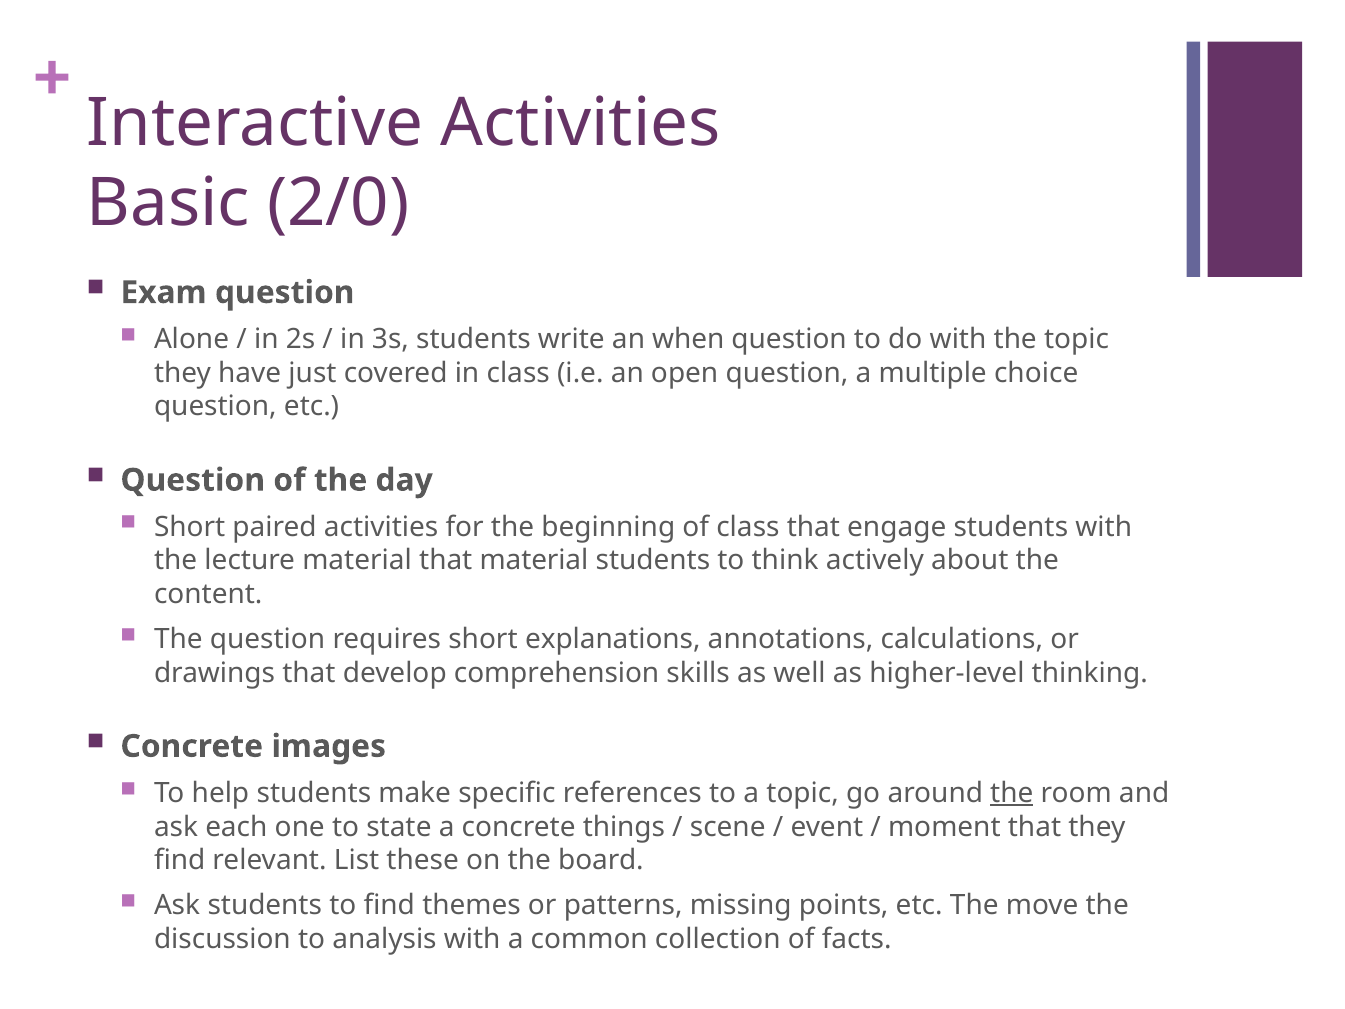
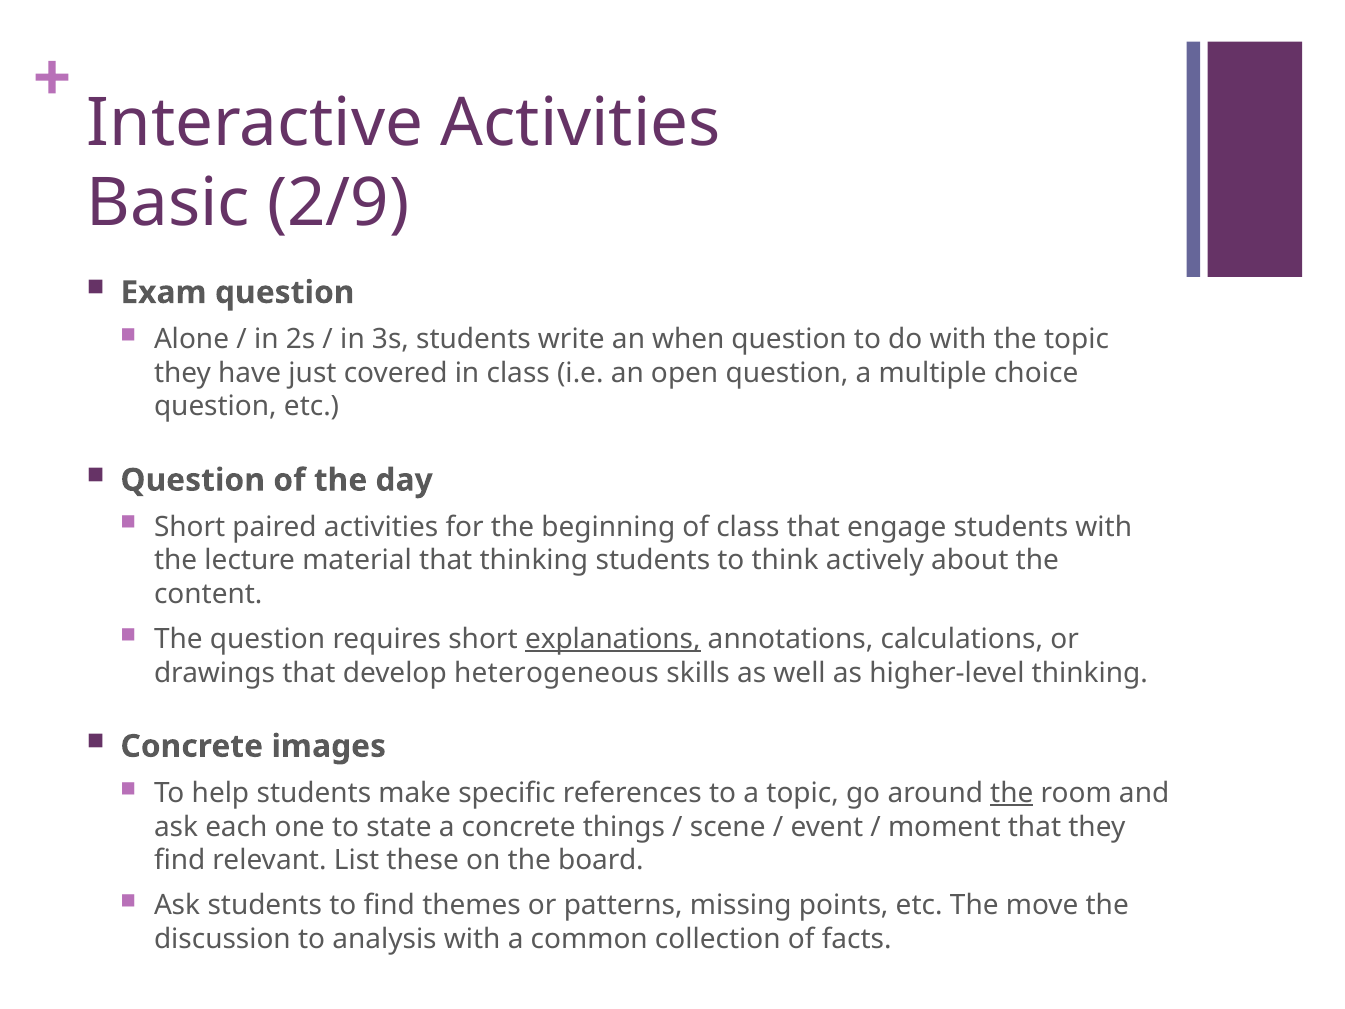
2/0: 2/0 -> 2/9 (338, 204)
that material: material -> thinking (534, 561)
explanations underline: none -> present (613, 639)
comprehension: comprehension -> heterogeneous (556, 673)
